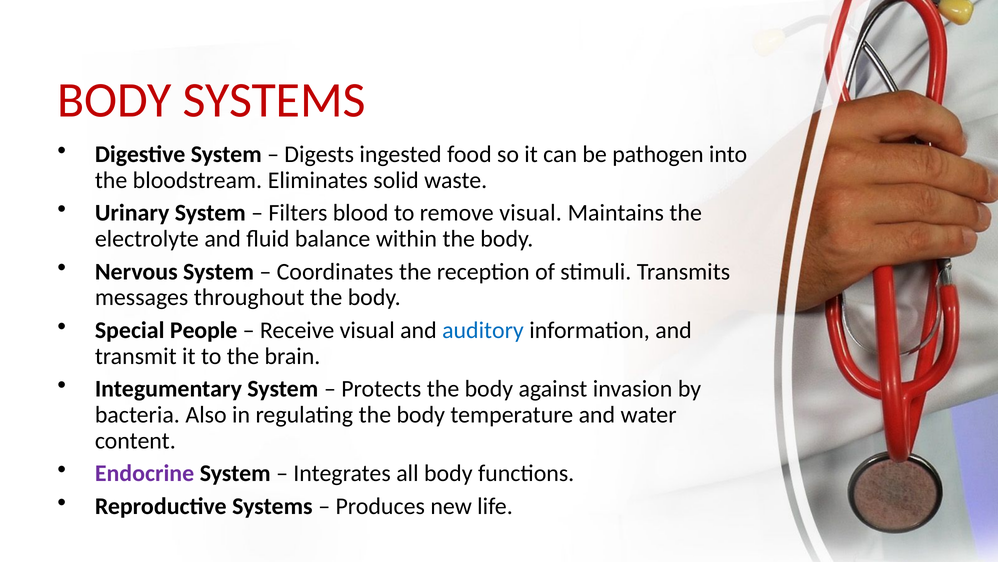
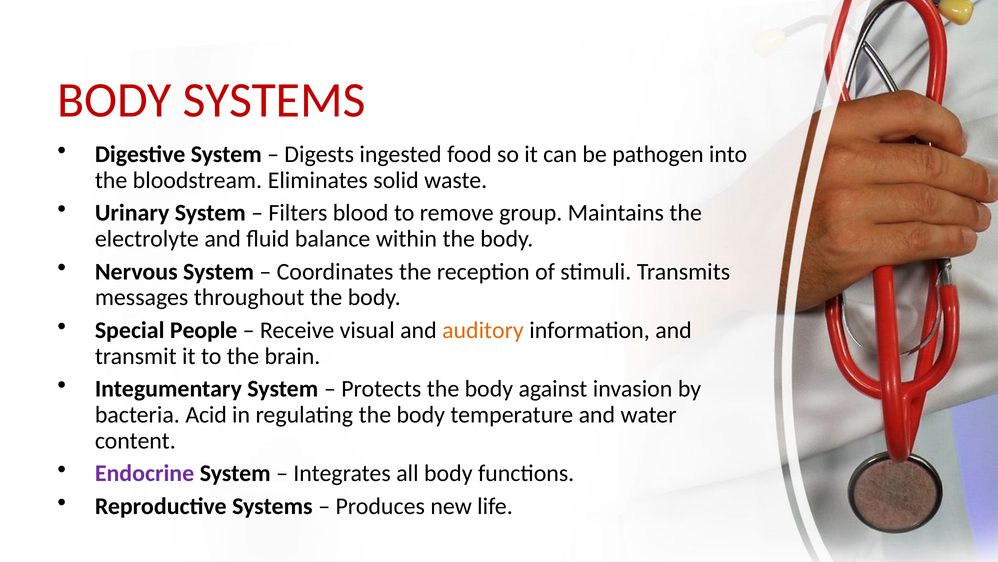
remove visual: visual -> group (531, 213)
auditory colour: blue -> orange (483, 330)
Also: Also -> Acid (206, 414)
